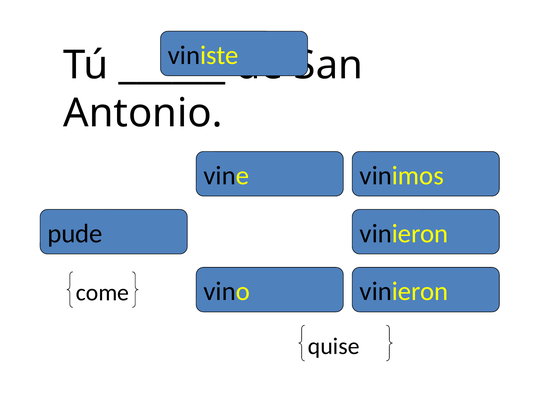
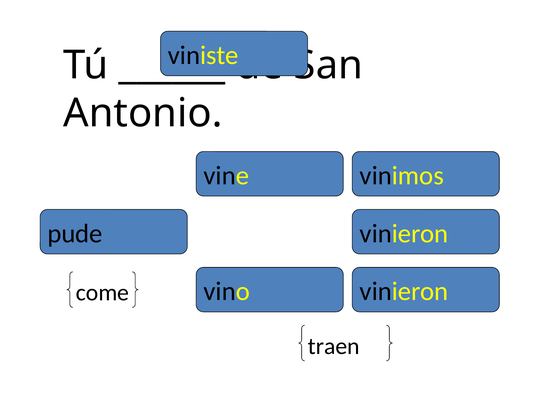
quise: quise -> traen (334, 346)
